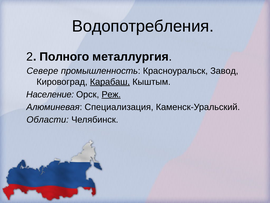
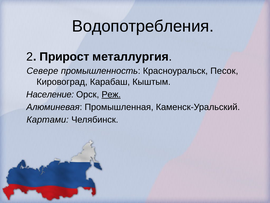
Полного: Полного -> Прирост (64, 57)
Завод: Завод -> Песок (224, 71)
Карабаш underline: present -> none (110, 82)
Специализация: Специализация -> Промышленная (119, 107)
Области: Области -> Картами (48, 119)
